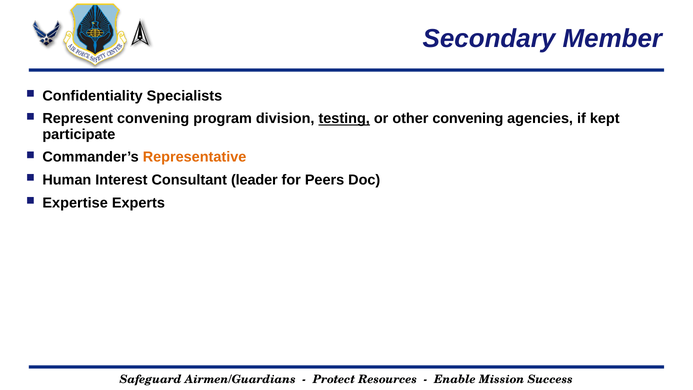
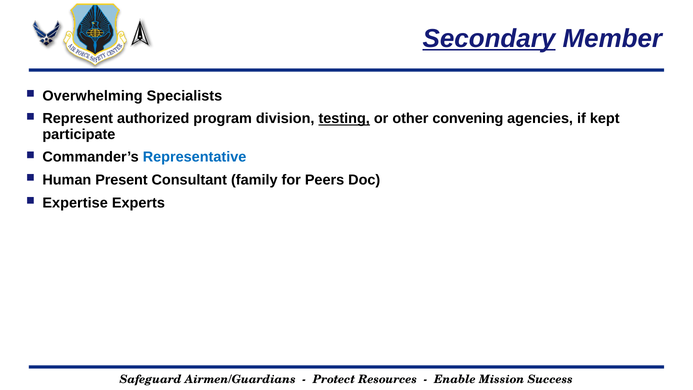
Secondary underline: none -> present (489, 39)
Confidentiality: Confidentiality -> Overwhelming (93, 96)
Represent convening: convening -> authorized (153, 119)
Representative colour: orange -> blue (195, 157)
Interest: Interest -> Present (121, 180)
leader: leader -> family (254, 180)
